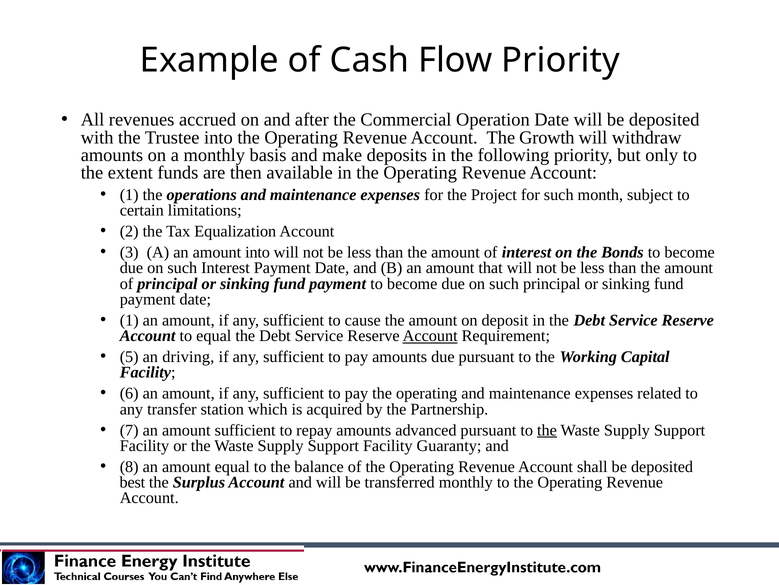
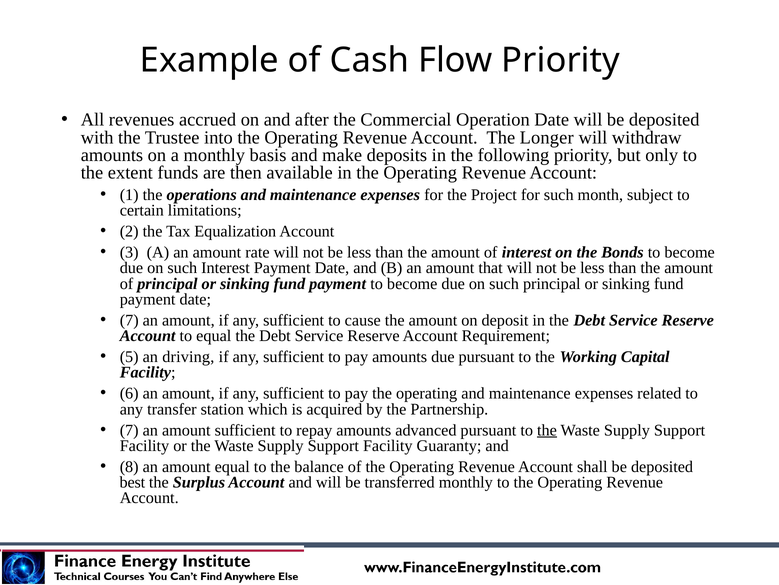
Growth: Growth -> Longer (547, 137)
amount into: into -> rate (257, 252)
1: 1 -> 7 (129, 320)
Account underline: present -> none (430, 336)
